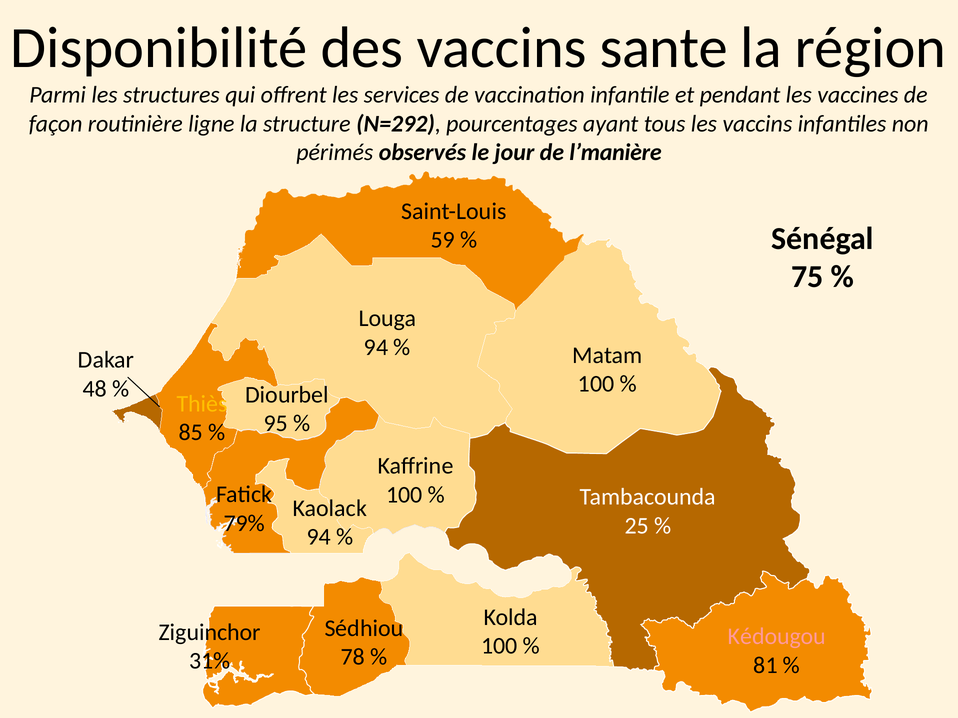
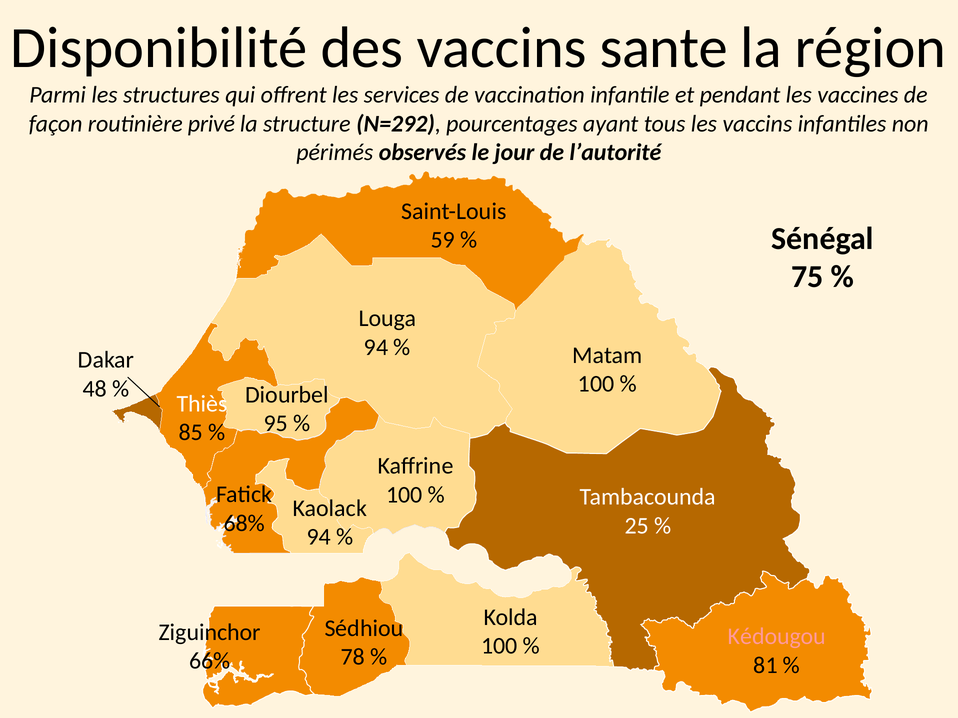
ligne: ligne -> privé (211, 124)
l’manière: l’manière -> l’autorité (615, 152)
Thiès colour: yellow -> white (202, 404)
79%: 79% -> 68% (244, 524)
31%: 31% -> 66% (210, 662)
